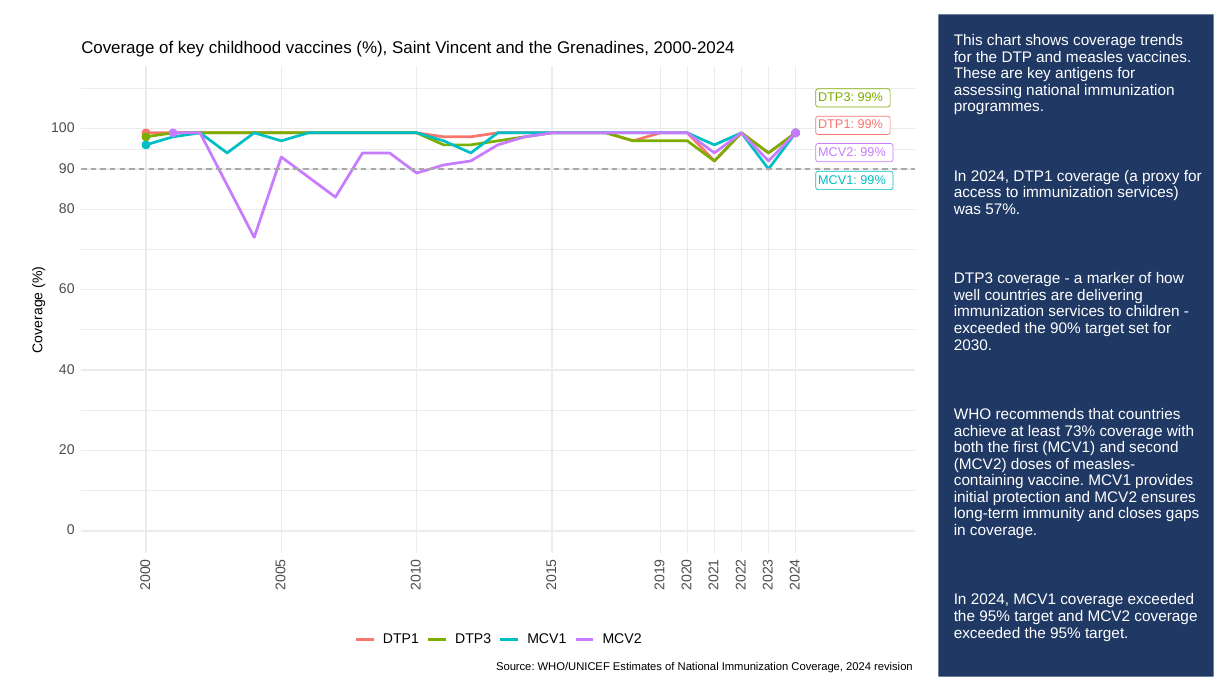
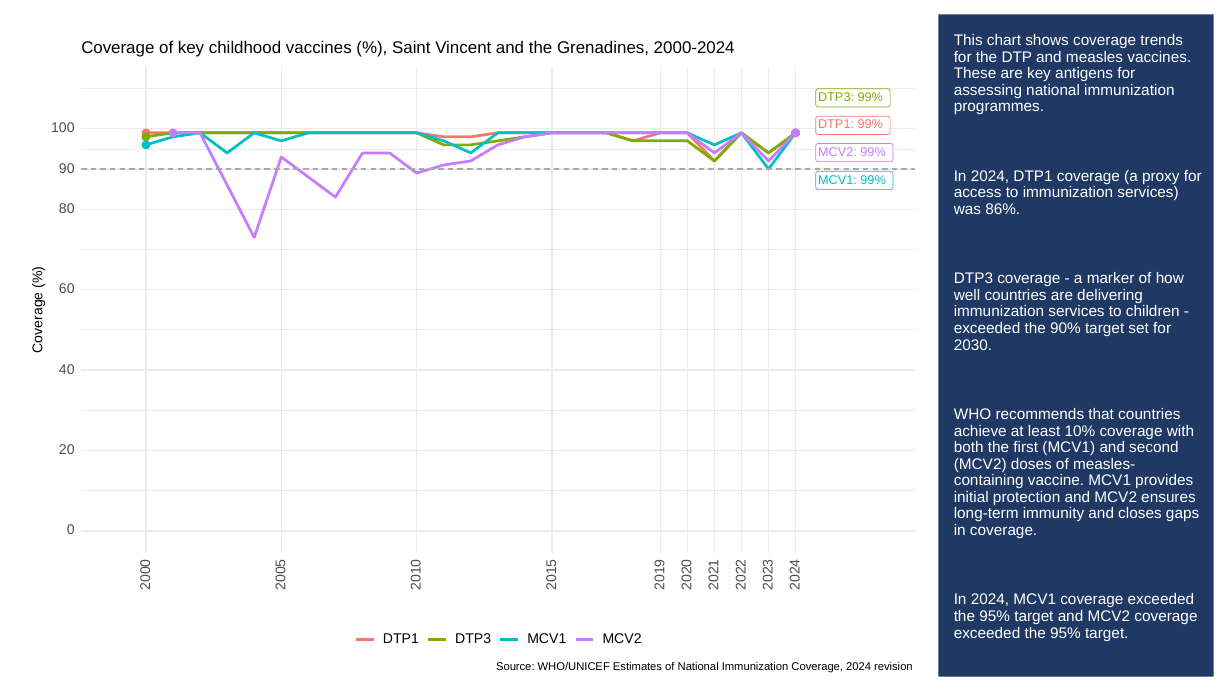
57%: 57% -> 86% (1003, 209)
73%: 73% -> 10% (1080, 431)
